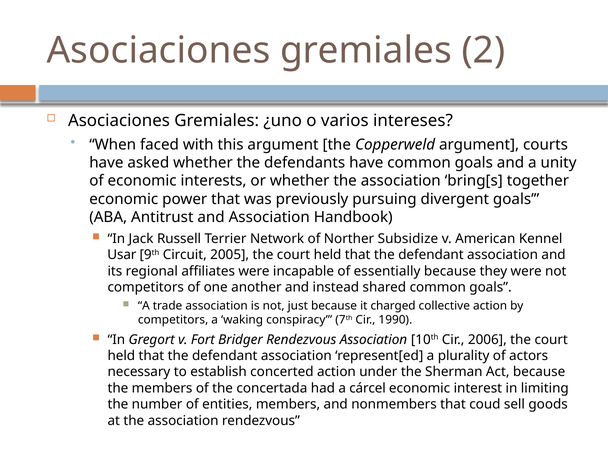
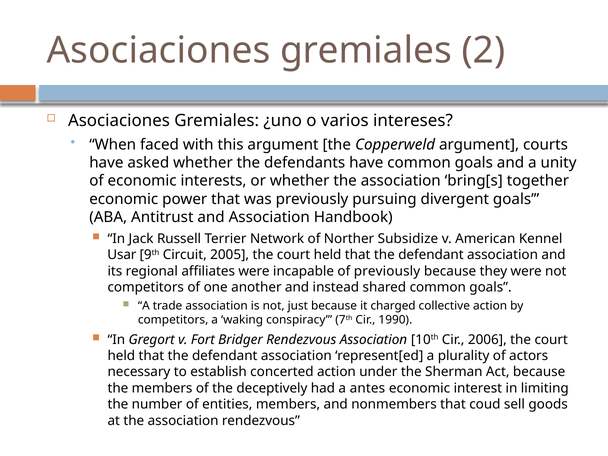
of essentially: essentially -> previously (387, 271)
concertada: concertada -> deceptively (272, 388)
cárcel: cárcel -> antes (367, 388)
